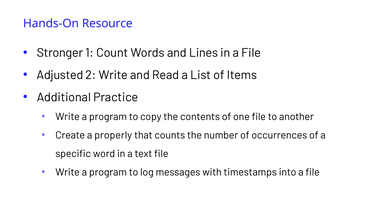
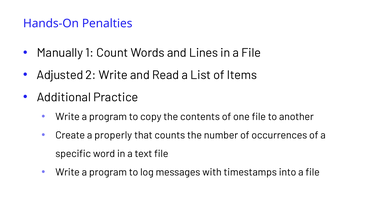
Resource: Resource -> Penalties (107, 23)
Stronger: Stronger -> Manually (60, 53)
